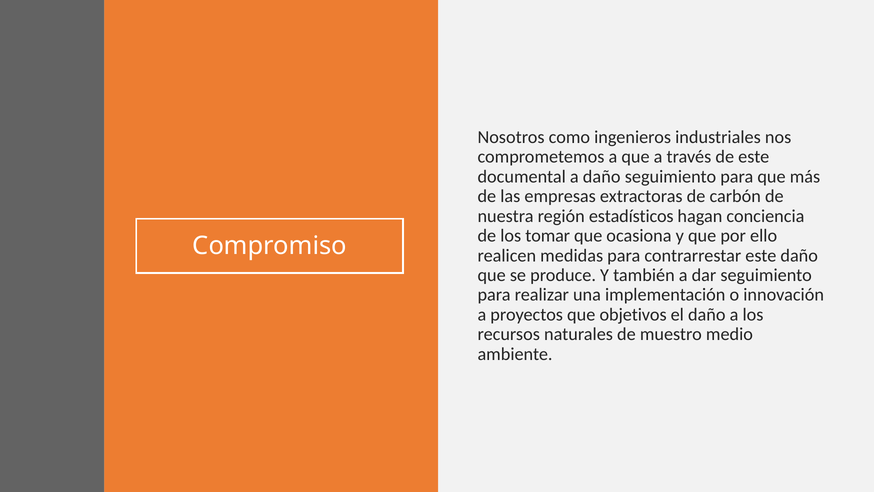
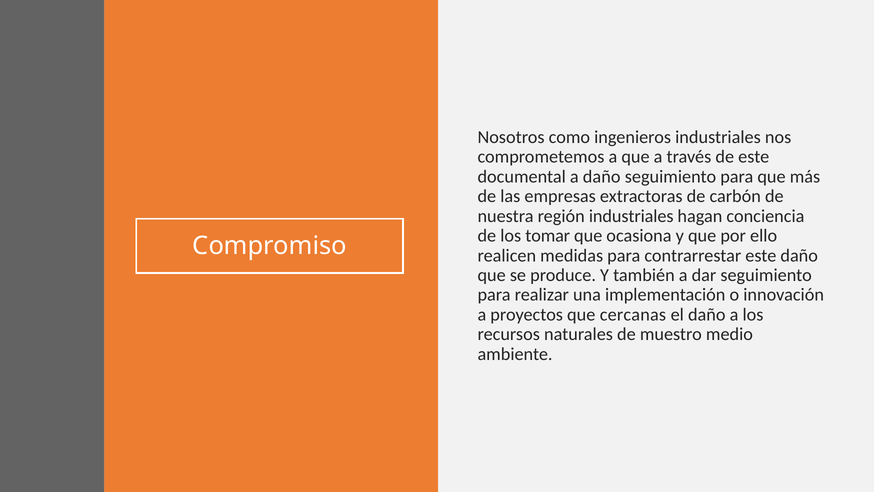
región estadísticos: estadísticos -> industriales (631, 216)
objetivos: objetivos -> cercanas (633, 314)
